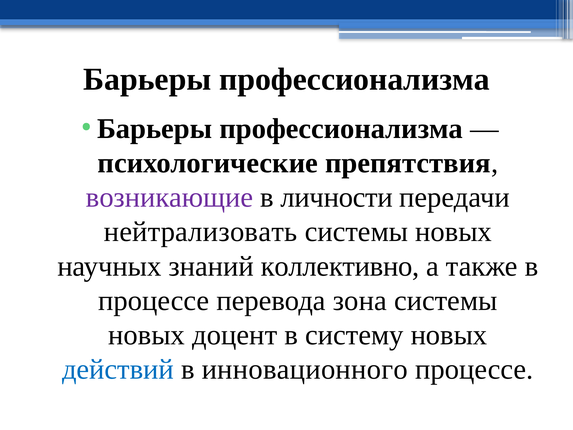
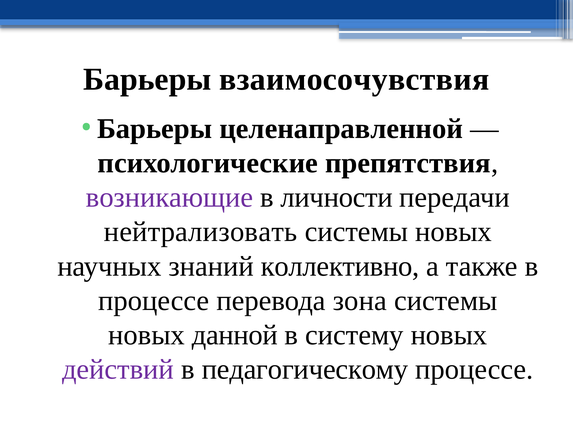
профессионализма: профессионализма -> взаимосочувствия (354, 79)
профессионализма: профессионализма -> целенаправленной (341, 129)
доцент: доцент -> данной (235, 335)
действий colour: blue -> purple (118, 369)
инновационного: инновационного -> педагогическому (305, 369)
